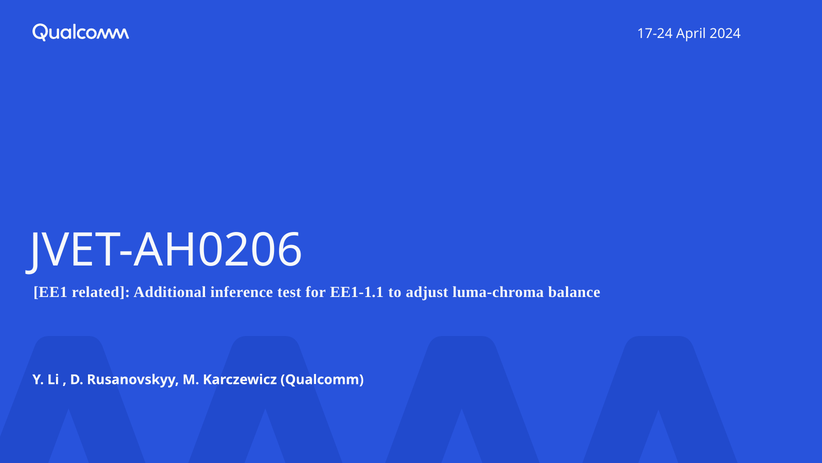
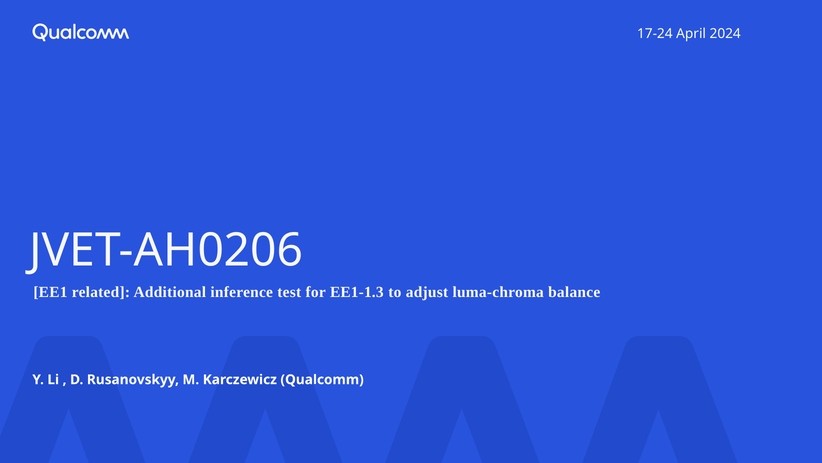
EE1-1.1: EE1-1.1 -> EE1-1.3 (357, 292)
